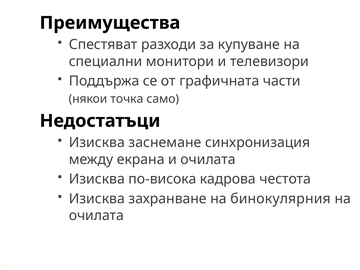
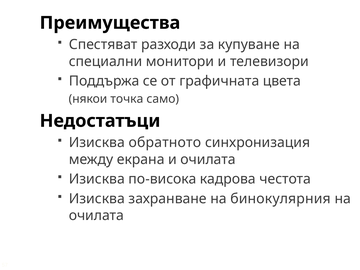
части: части -> цвета (282, 81)
заснемане: заснемане -> обратното (165, 143)
